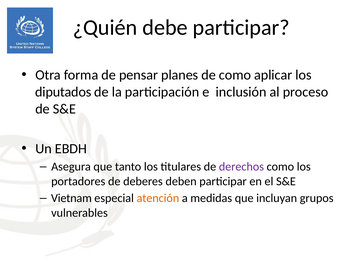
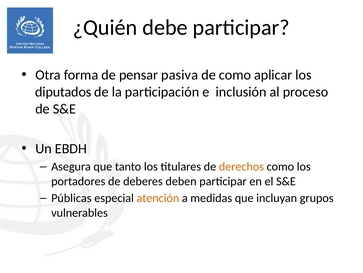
planes: planes -> pasiva (180, 75)
derechos colour: purple -> orange (241, 166)
Vietnam: Vietnam -> Públicas (71, 198)
